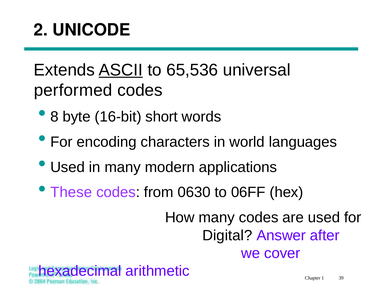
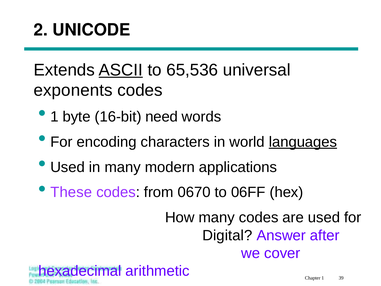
performed: performed -> exponents (73, 90)
8: 8 -> 1 (54, 117)
short: short -> need (162, 117)
languages underline: none -> present (303, 142)
0630: 0630 -> 0670 (194, 192)
